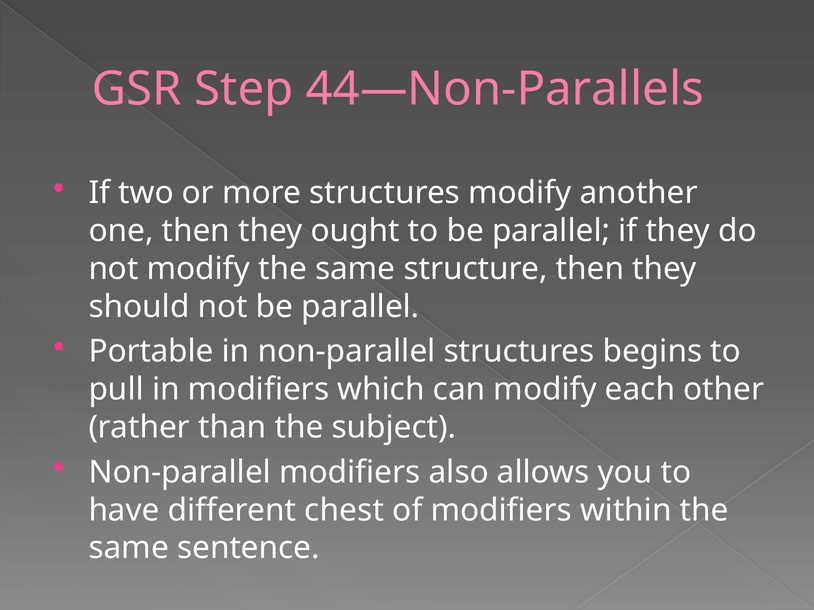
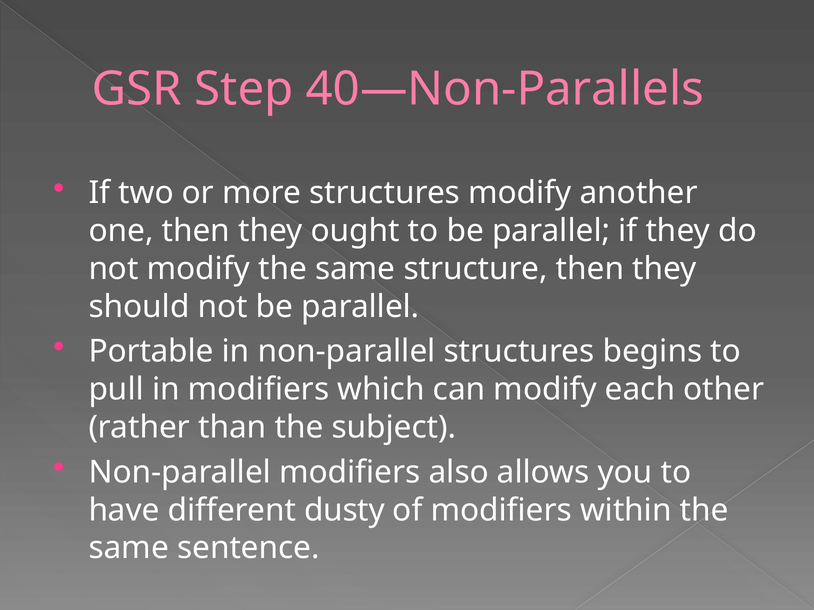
44—Non-Parallels: 44—Non-Parallels -> 40—Non-Parallels (505, 89)
chest: chest -> dusty (344, 510)
